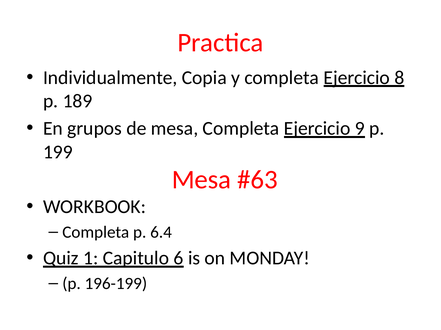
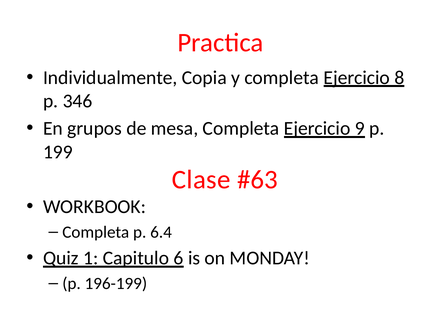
189: 189 -> 346 (78, 101)
Mesa: Mesa -> Clase (201, 180)
